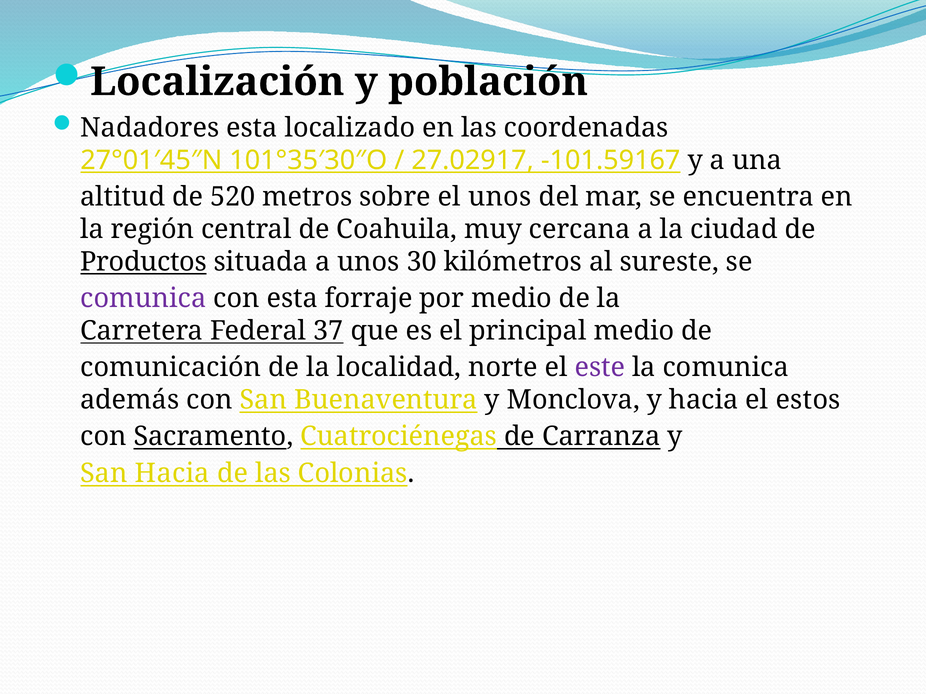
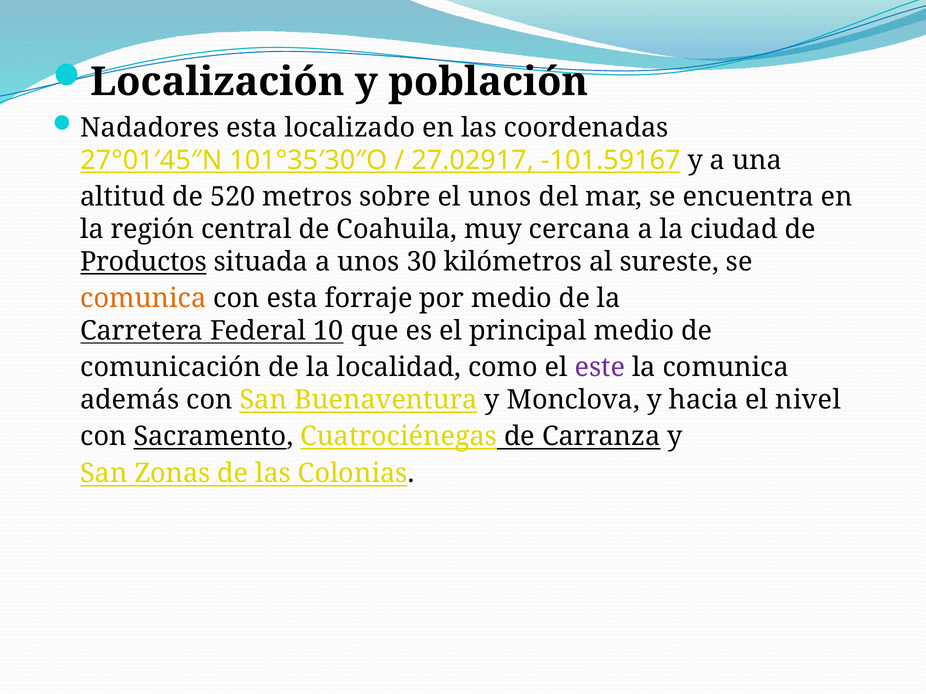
comunica colour: purple -> orange (143, 299)
37: 37 -> 10 (328, 331)
norte: norte -> como (503, 368)
estos: estos -> nivel (808, 400)
San Hacia: Hacia -> Zonas (172, 474)
